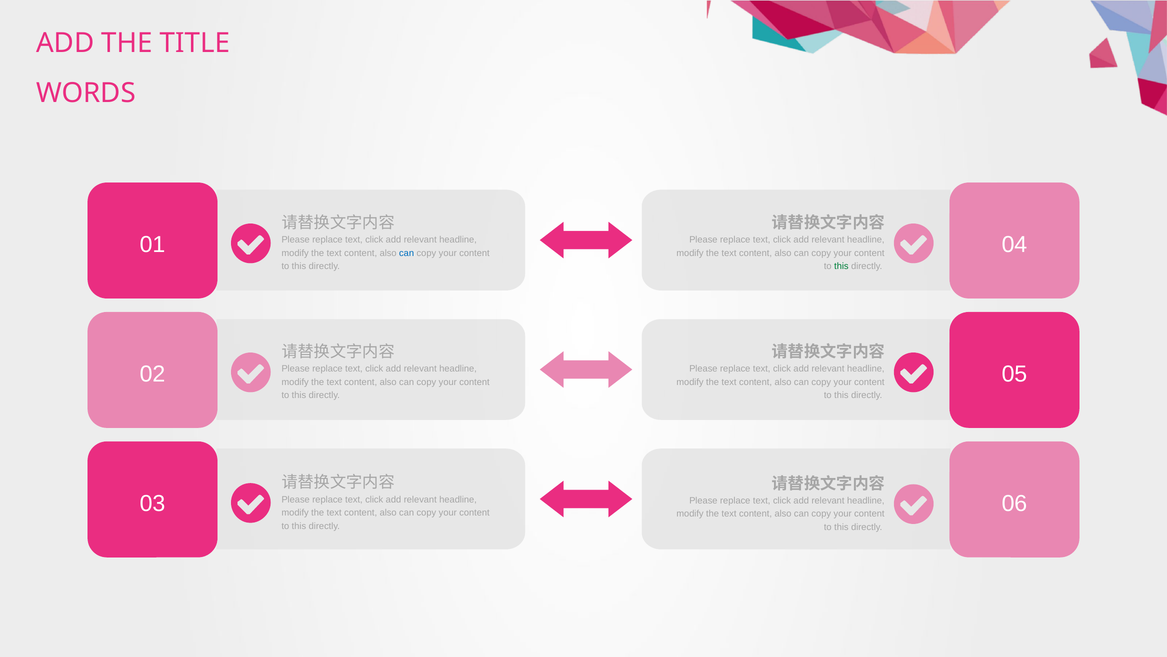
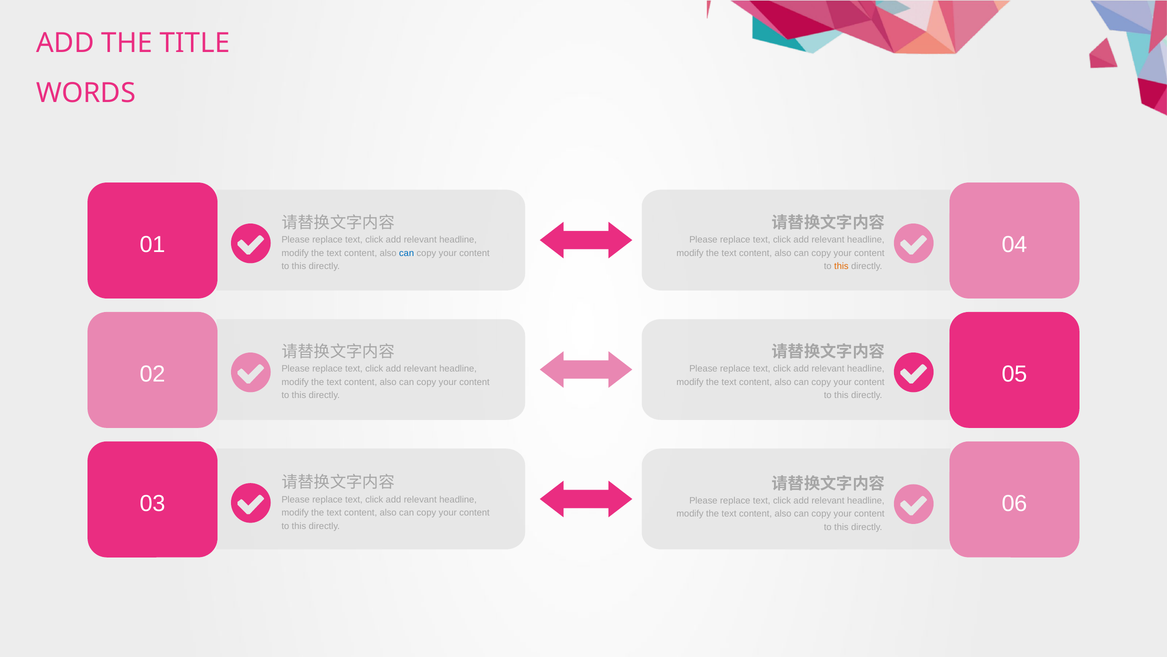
this colour: green -> orange (841, 266)
